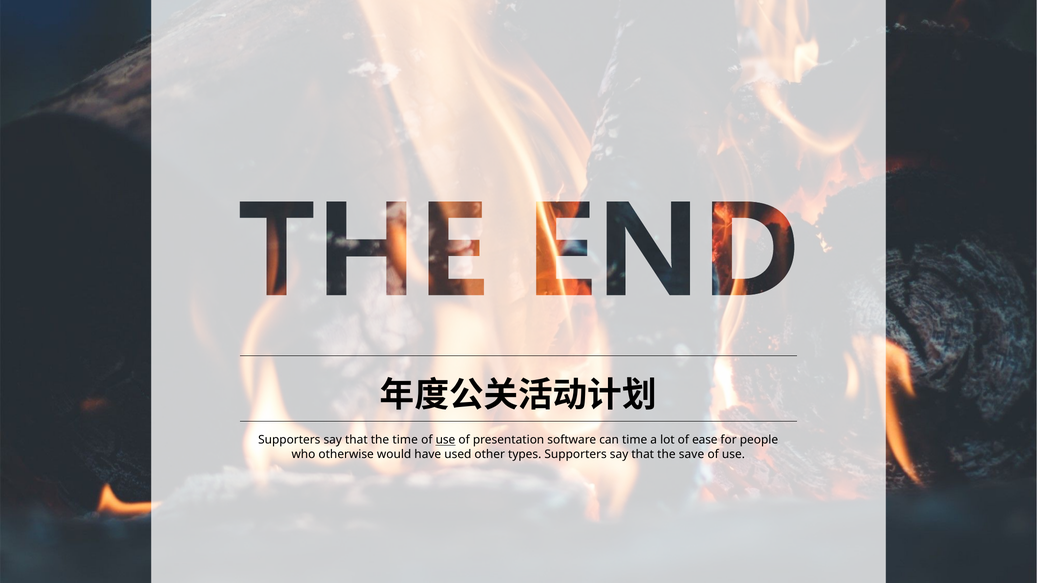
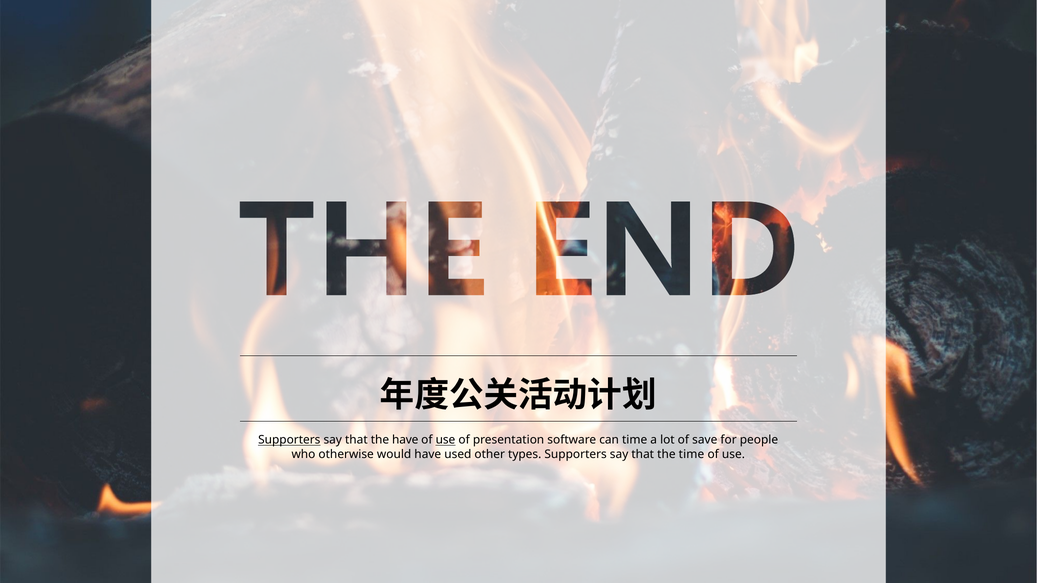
Supporters underline: none -> present (289, 440)
the time: time -> have (405, 440)
ease: ease -> save (705, 440)
the save: save -> time (691, 455)
